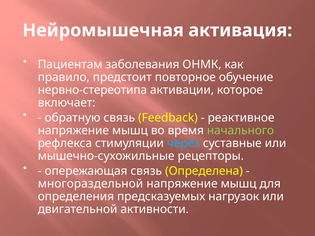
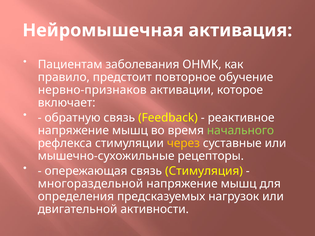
нервно-стереотипа: нервно-стереотипа -> нервно-признаков (92, 90)
через colour: light blue -> yellow (183, 143)
Определена: Определена -> Стимуляция (204, 171)
